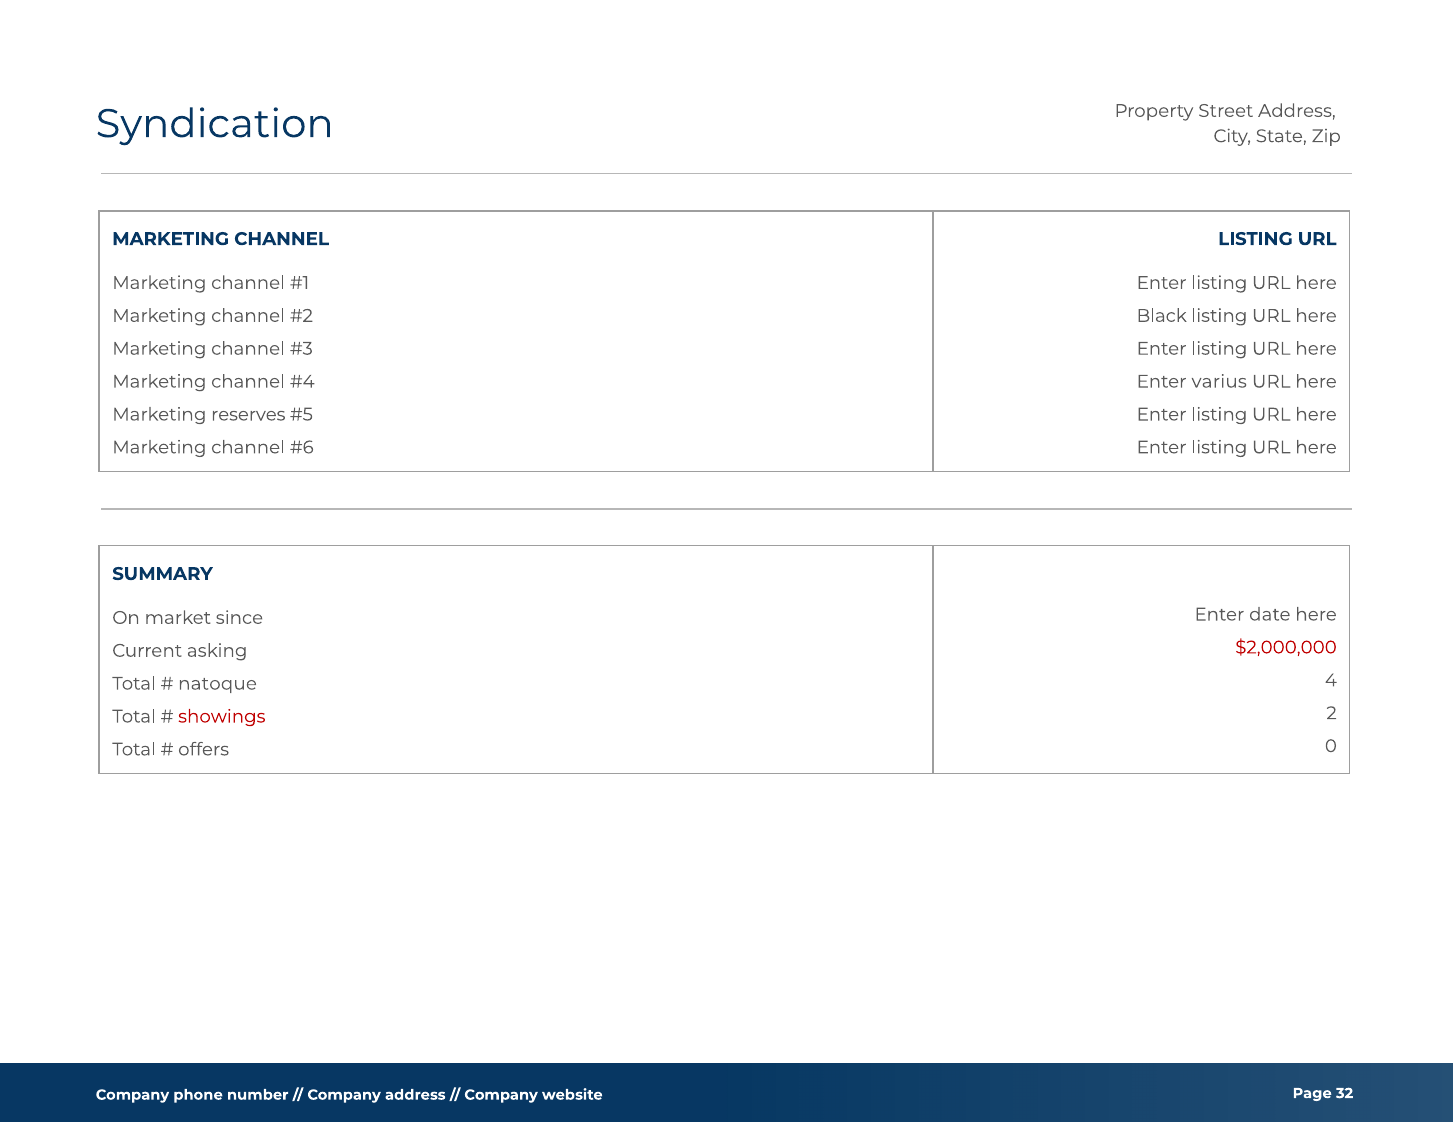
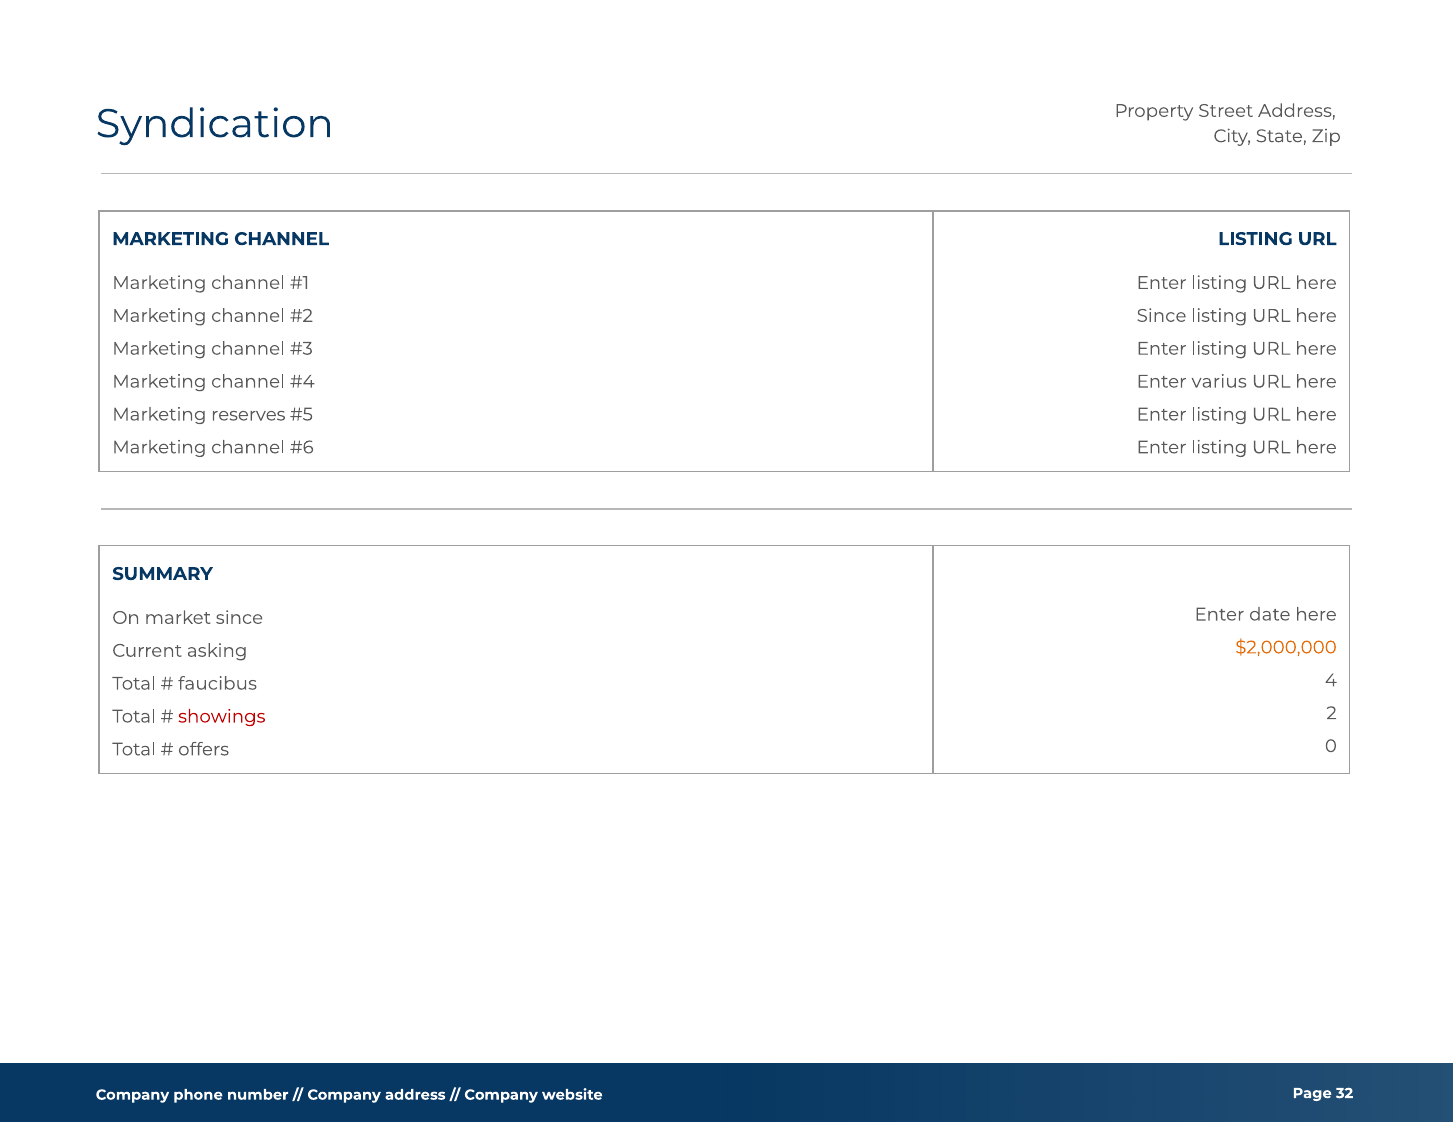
Black: Black -> Since (1162, 316)
$2,000,000 colour: red -> orange (1286, 648)
natoque: natoque -> faucibus (218, 684)
